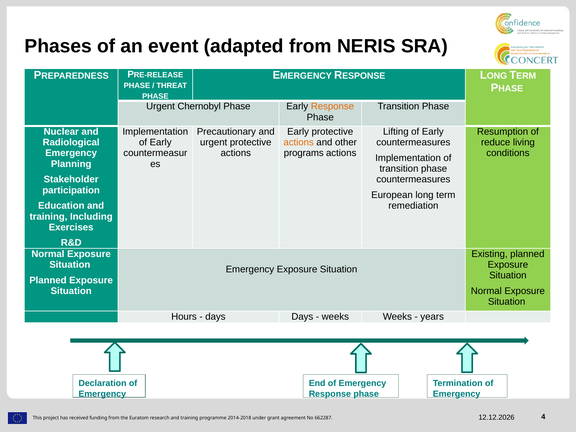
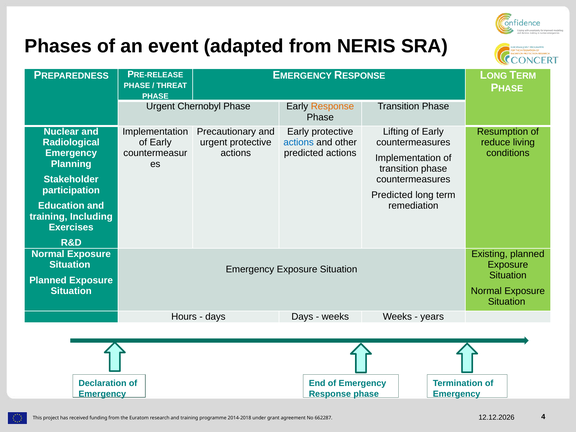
actions colour: orange -> blue (299, 142)
programs: programs -> predicted (304, 153)
European: European -> Predicted (392, 195)
